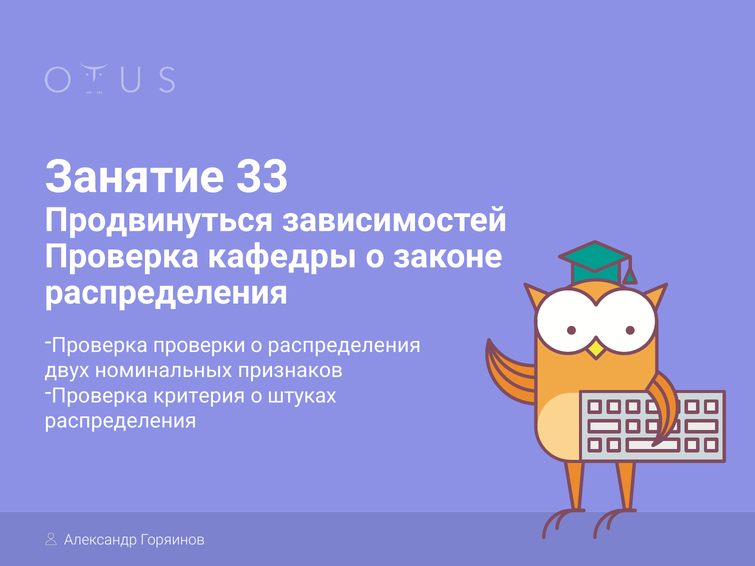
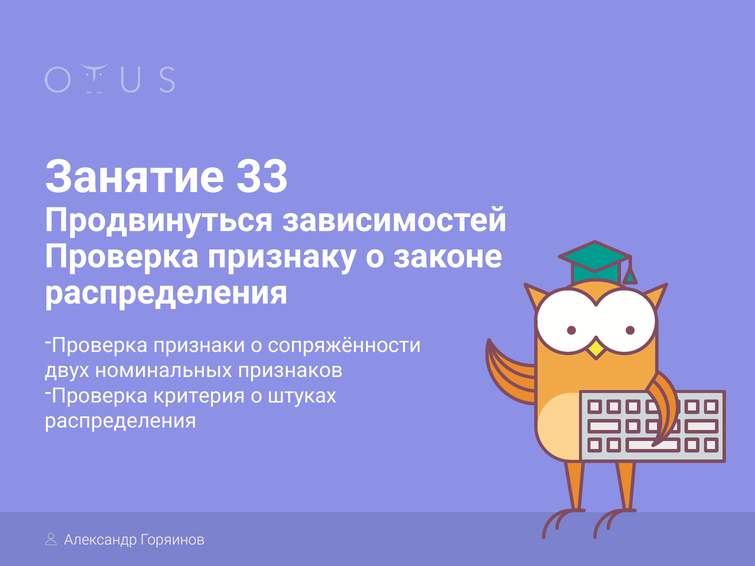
кафедры: кафедры -> признаку (282, 256)
проверки: проверки -> признаки (199, 345)
о распределения: распределения -> сопряжённости (344, 345)
